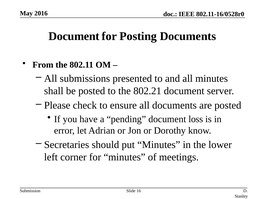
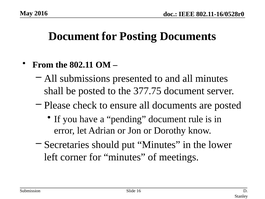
802.21: 802.21 -> 377.75 (147, 91)
loss: loss -> rule (196, 119)
